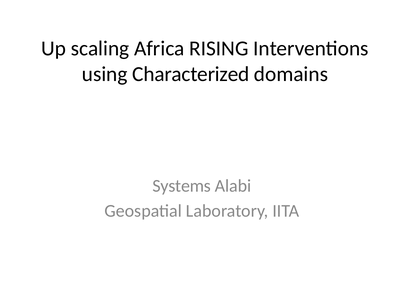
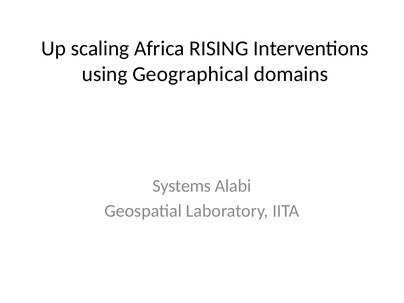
Characterized: Characterized -> Geographical (191, 74)
